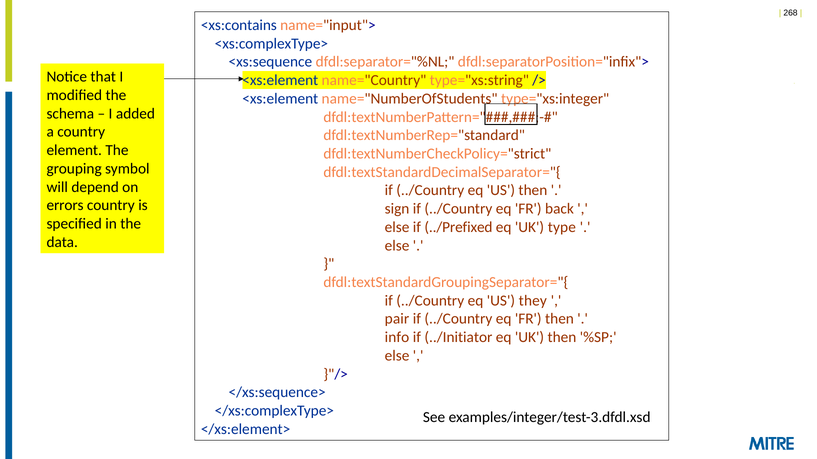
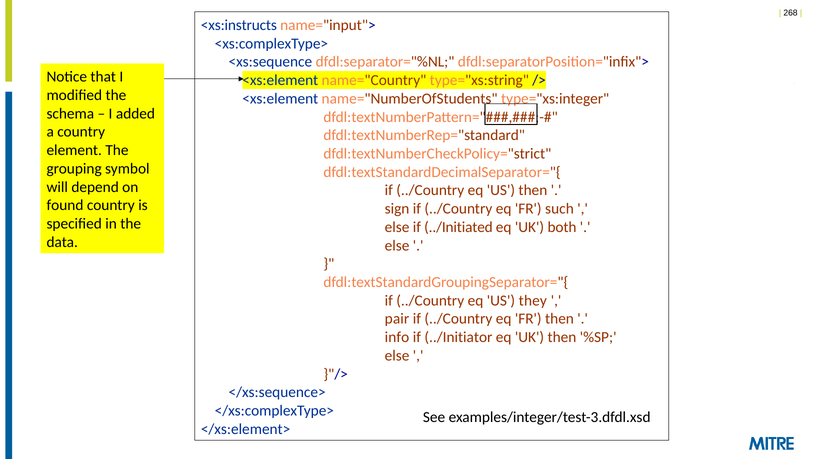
<xs:contains: <xs:contains -> <xs:instructs (239, 25)
errors: errors -> found (65, 206)
back: back -> such (559, 209)
../Prefixed: ../Prefixed -> ../Initiated (459, 227)
type: type -> both (562, 227)
